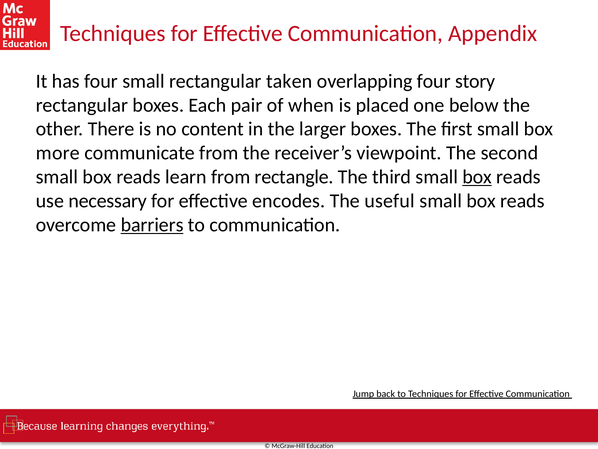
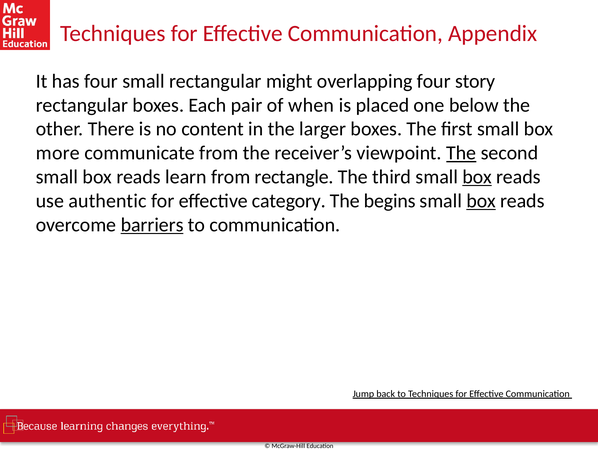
taken: taken -> might (289, 81)
The underline: none -> present (461, 153)
necessary: necessary -> authentic (107, 201)
encodes: encodes -> category (289, 201)
useful: useful -> begins (390, 201)
box underline: none -> present (481, 201)
